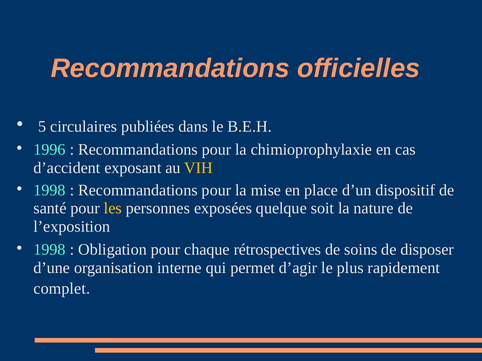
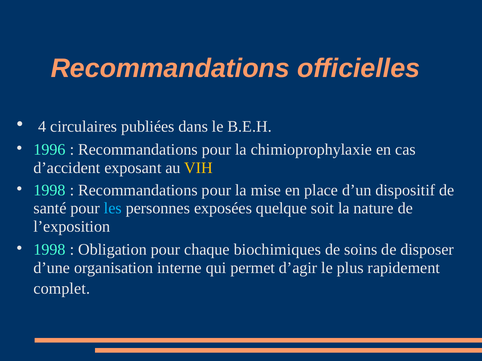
5: 5 -> 4 (42, 127)
les colour: yellow -> light blue (113, 209)
rétrospectives: rétrospectives -> biochimiques (277, 250)
